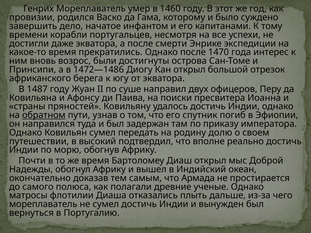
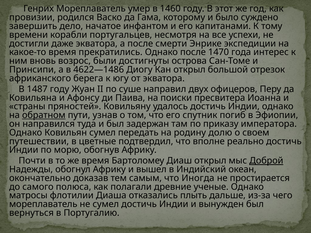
1472—1486: 1472—1486 -> 4622—1486 (99, 70)
высокий: высокий -> цветные (97, 141)
Доброй underline: none -> present (266, 161)
Армада: Армада -> Иногда (198, 178)
